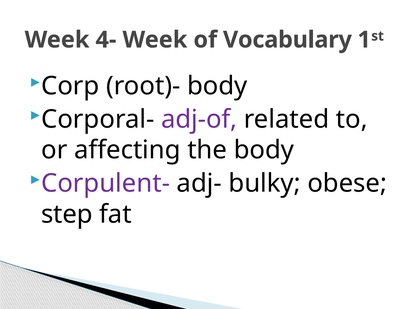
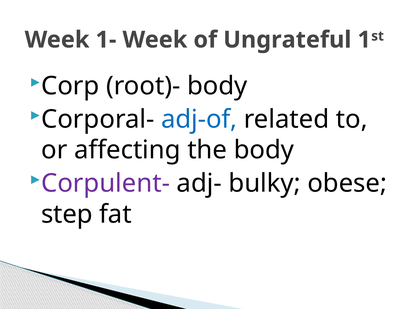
4-: 4- -> 1- (106, 40)
Vocabulary: Vocabulary -> Ungrateful (287, 40)
adj-of colour: purple -> blue (199, 119)
